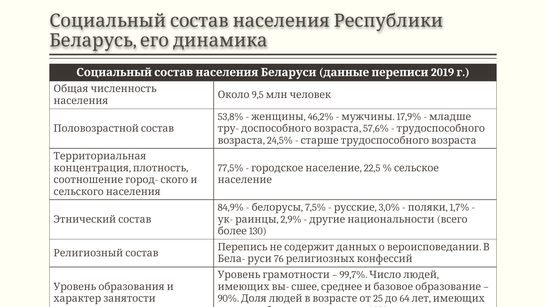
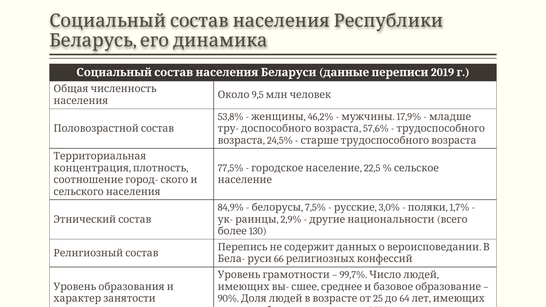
76: 76 -> 66 (279, 259)
